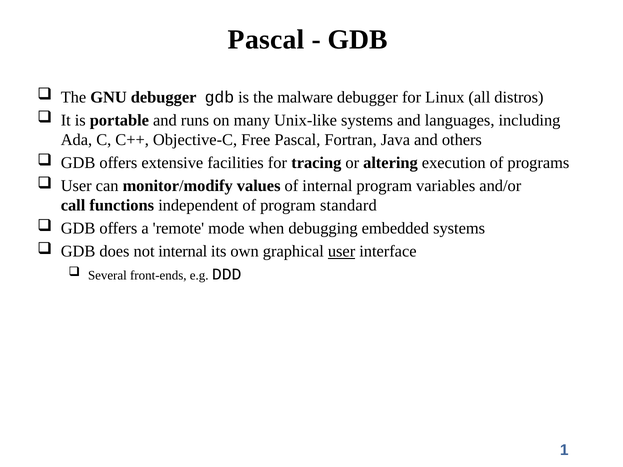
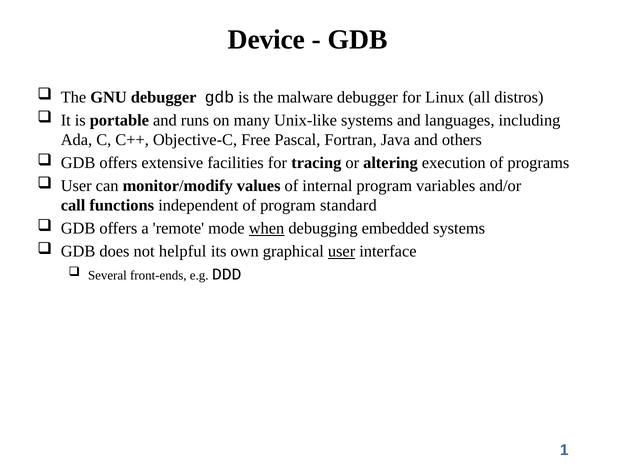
Pascal: Pascal -> Device (267, 40)
when underline: none -> present (267, 229)
not internal: internal -> helpful (183, 252)
